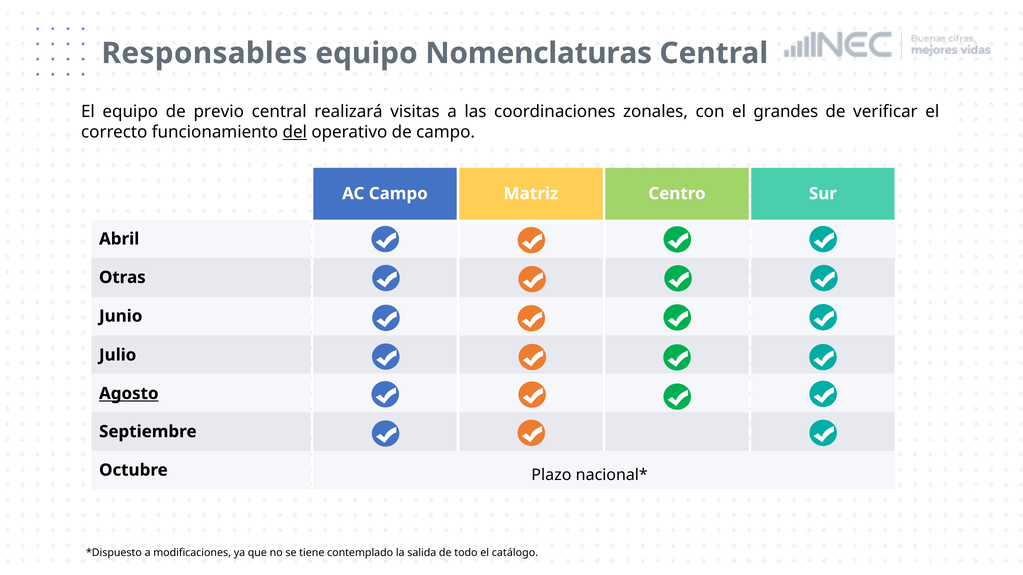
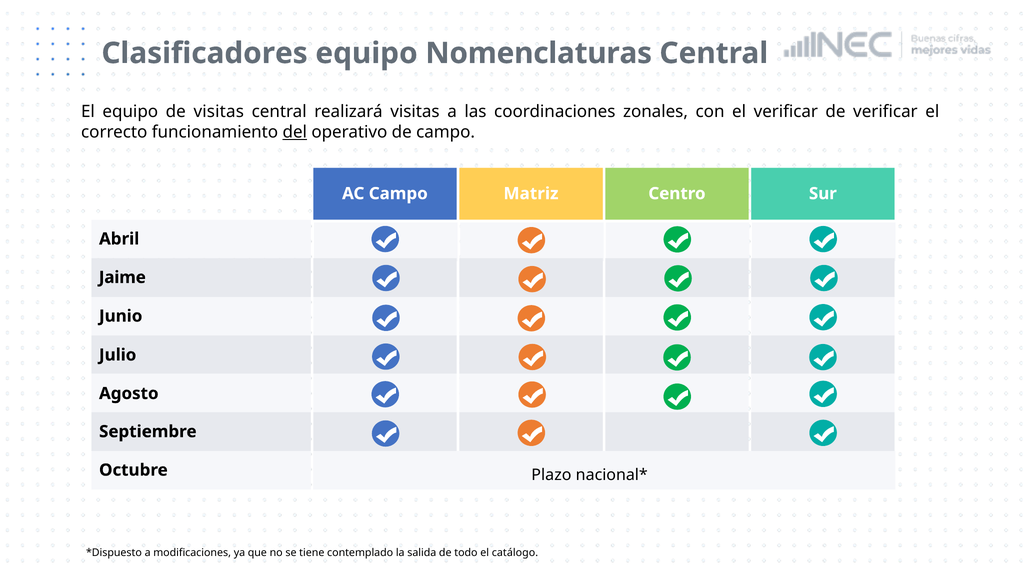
Responsables: Responsables -> Clasificadores (205, 53)
de previo: previo -> visitas (219, 112)
el grandes: grandes -> verificar (786, 112)
Otras: Otras -> Jaime (122, 278)
Agosto underline: present -> none (129, 394)
